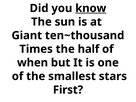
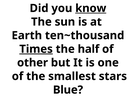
Giant: Giant -> Earth (27, 35)
Times underline: none -> present (36, 49)
when: when -> other (33, 63)
First: First -> Blue (68, 90)
